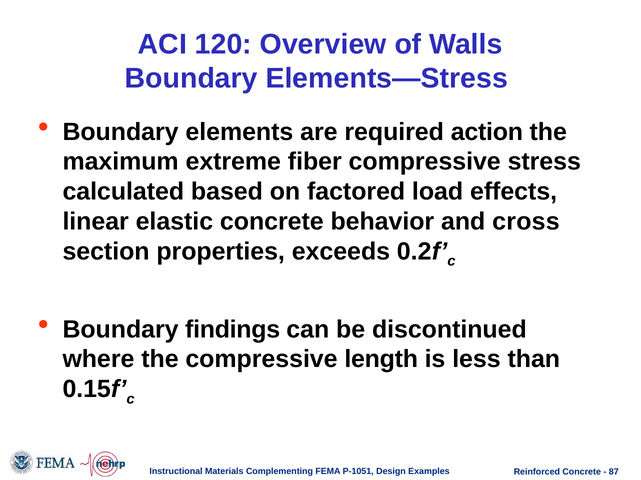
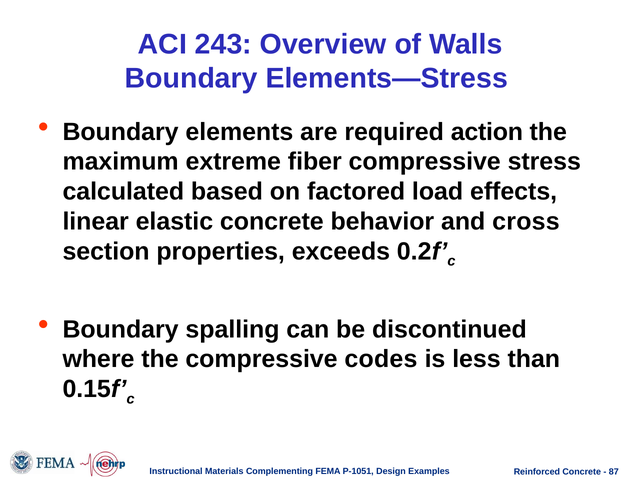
120: 120 -> 243 (223, 44)
findings: findings -> spalling (232, 330)
length: length -> codes (381, 360)
